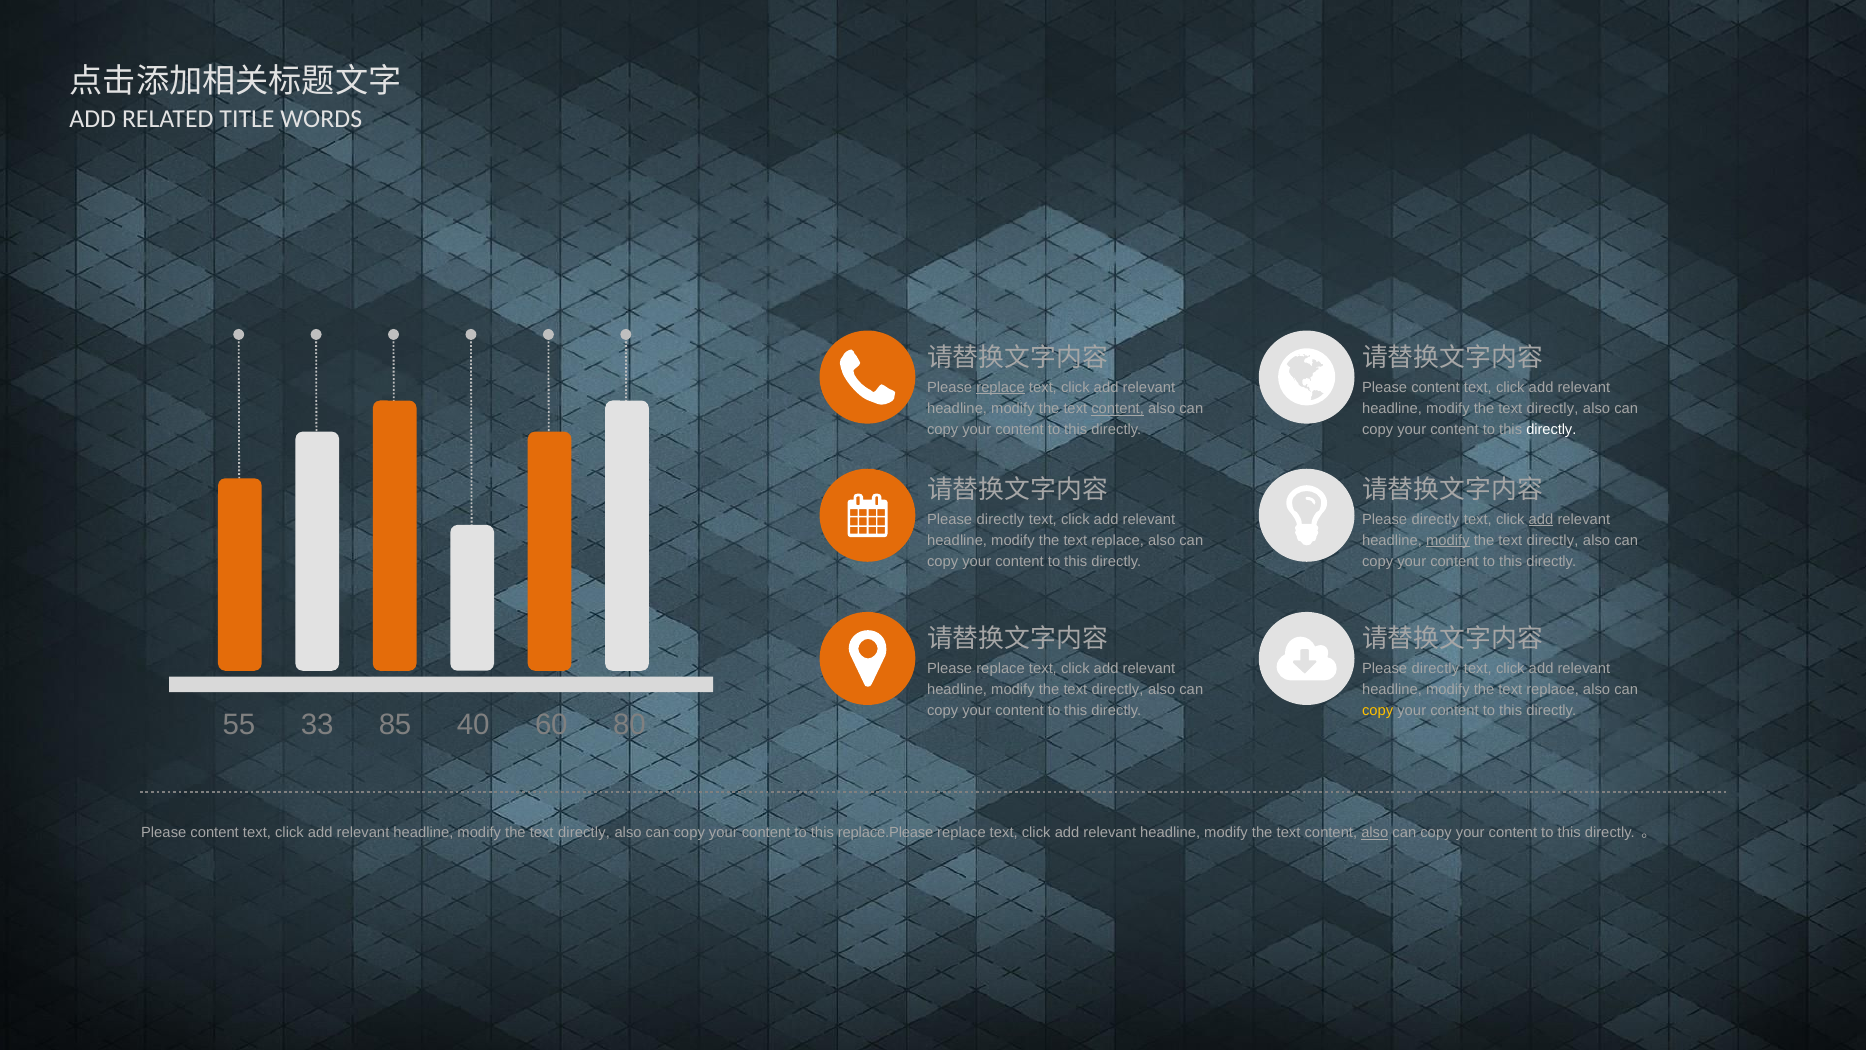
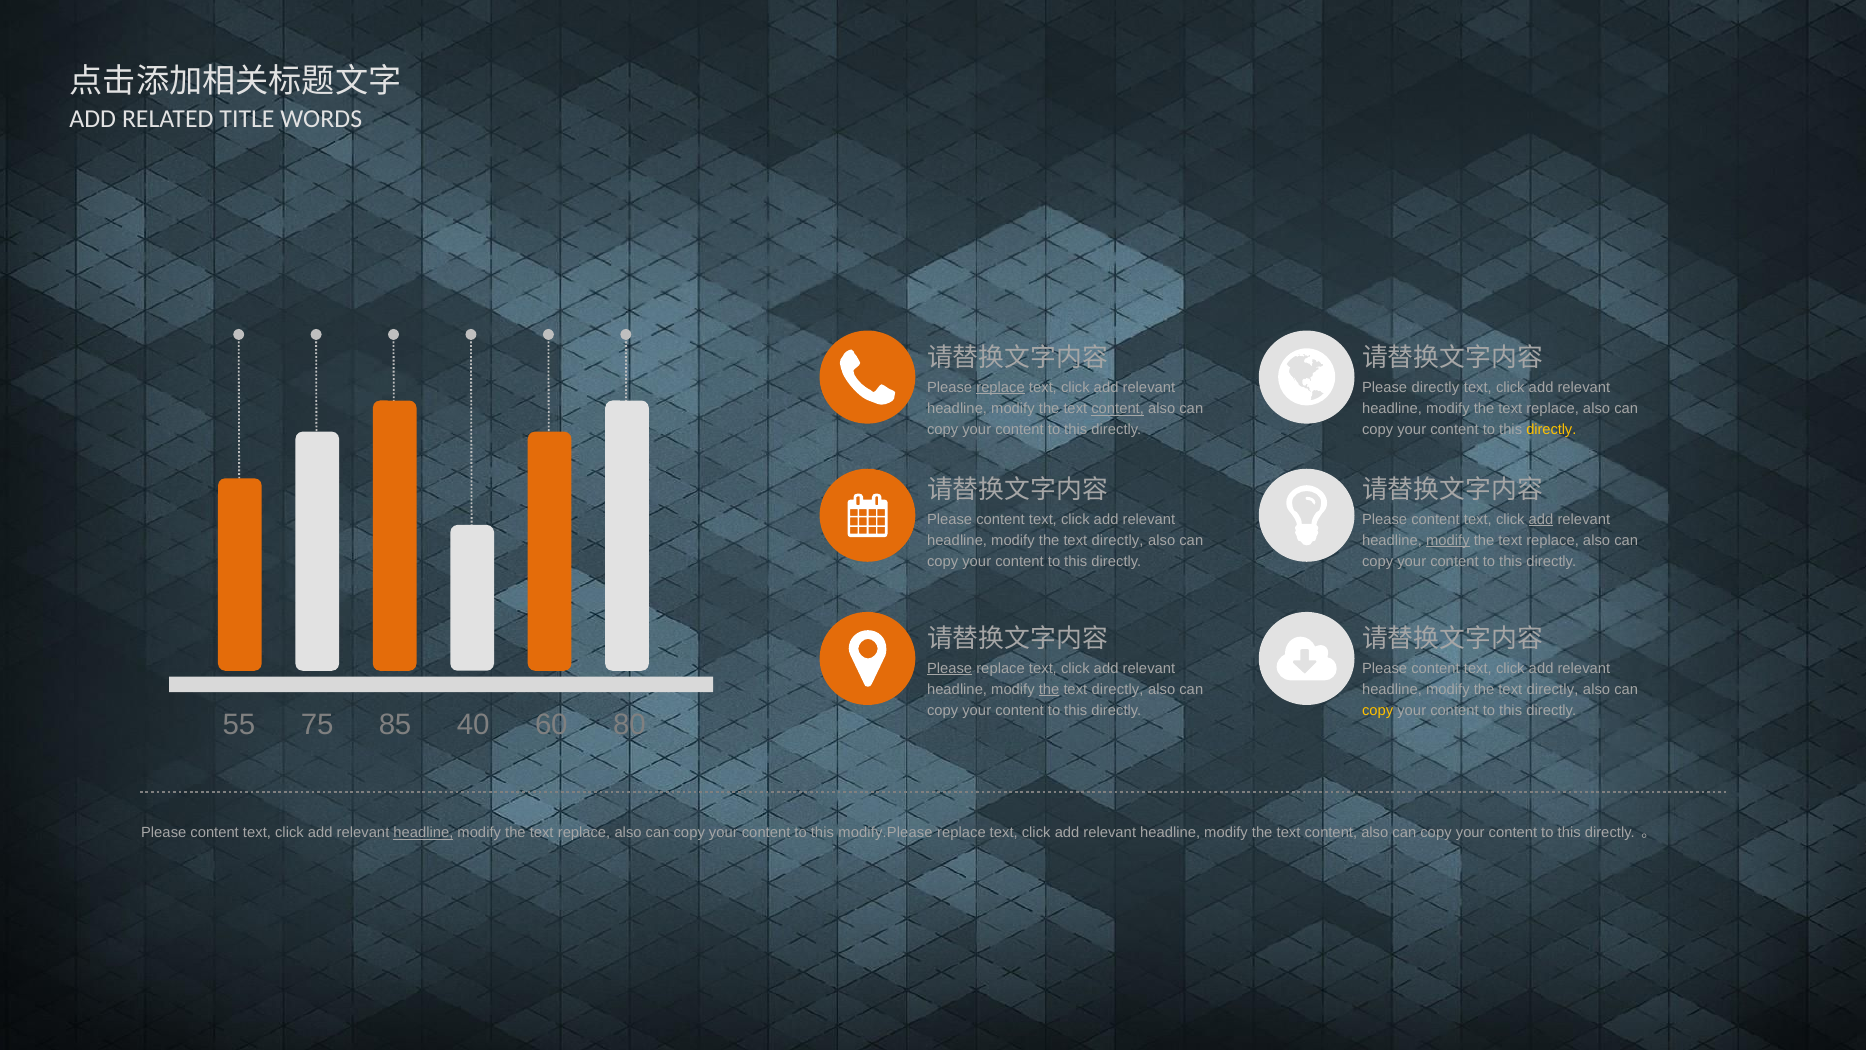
content: content -> directly (1435, 387)
directly: directly -> replace (1553, 408)
directly colour: white -> yellow (1551, 430)
directly: directly -> content (1001, 519)
directly: directly -> content (1435, 519)
replace: replace -> directly (1118, 540)
directly: directly -> replace (1553, 540)
Please underline: none -> present (950, 668)
directly: directly -> content (1435, 668)
the underline: none -> present (1049, 689)
replace: replace -> directly (1553, 689)
33: 33 -> 75 (317, 725)
headline underline: none -> present (423, 832)
directly: directly -> replace (584, 832)
replace.Please: replace.Please -> modify.Please (885, 832)
also underline: present -> none (1375, 832)
